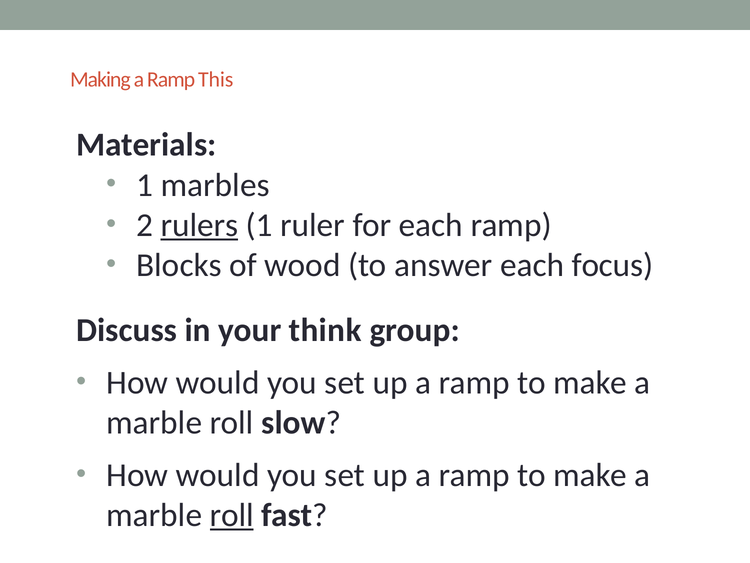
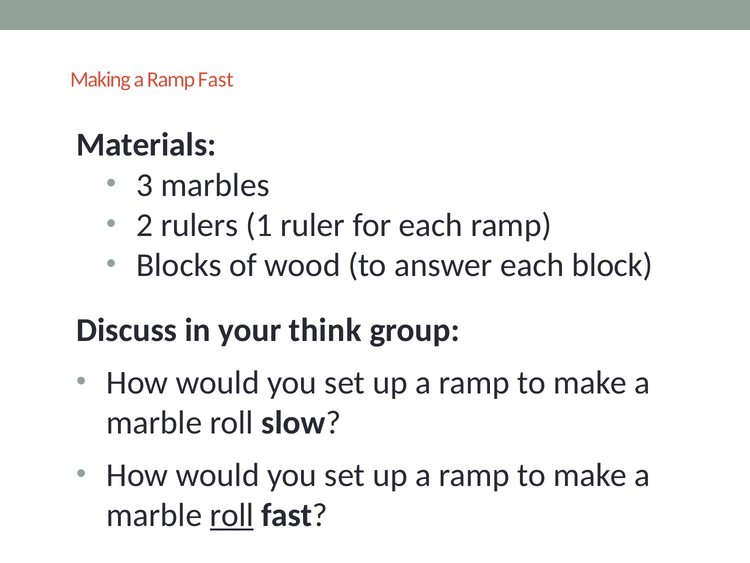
Ramp This: This -> Fast (216, 80)
1: 1 -> 3 (145, 185)
rulers underline: present -> none (199, 225)
focus: focus -> block (612, 265)
